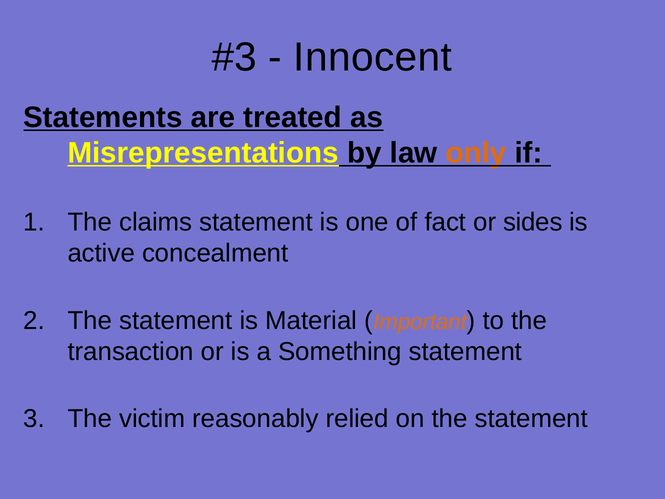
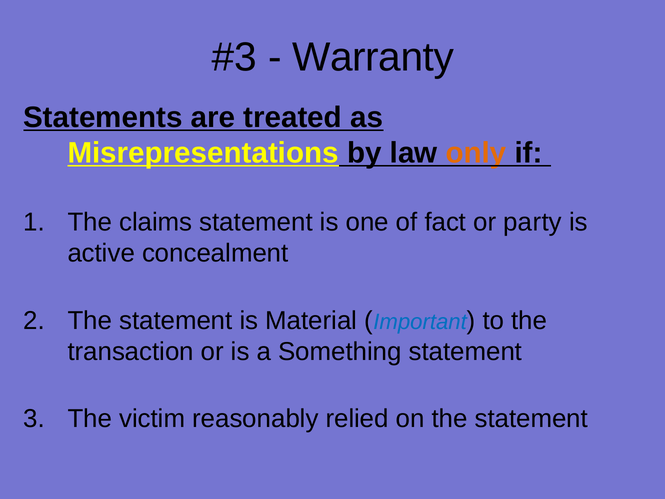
Innocent: Innocent -> Warranty (373, 57)
sides: sides -> party (533, 222)
Important colour: orange -> blue (420, 322)
